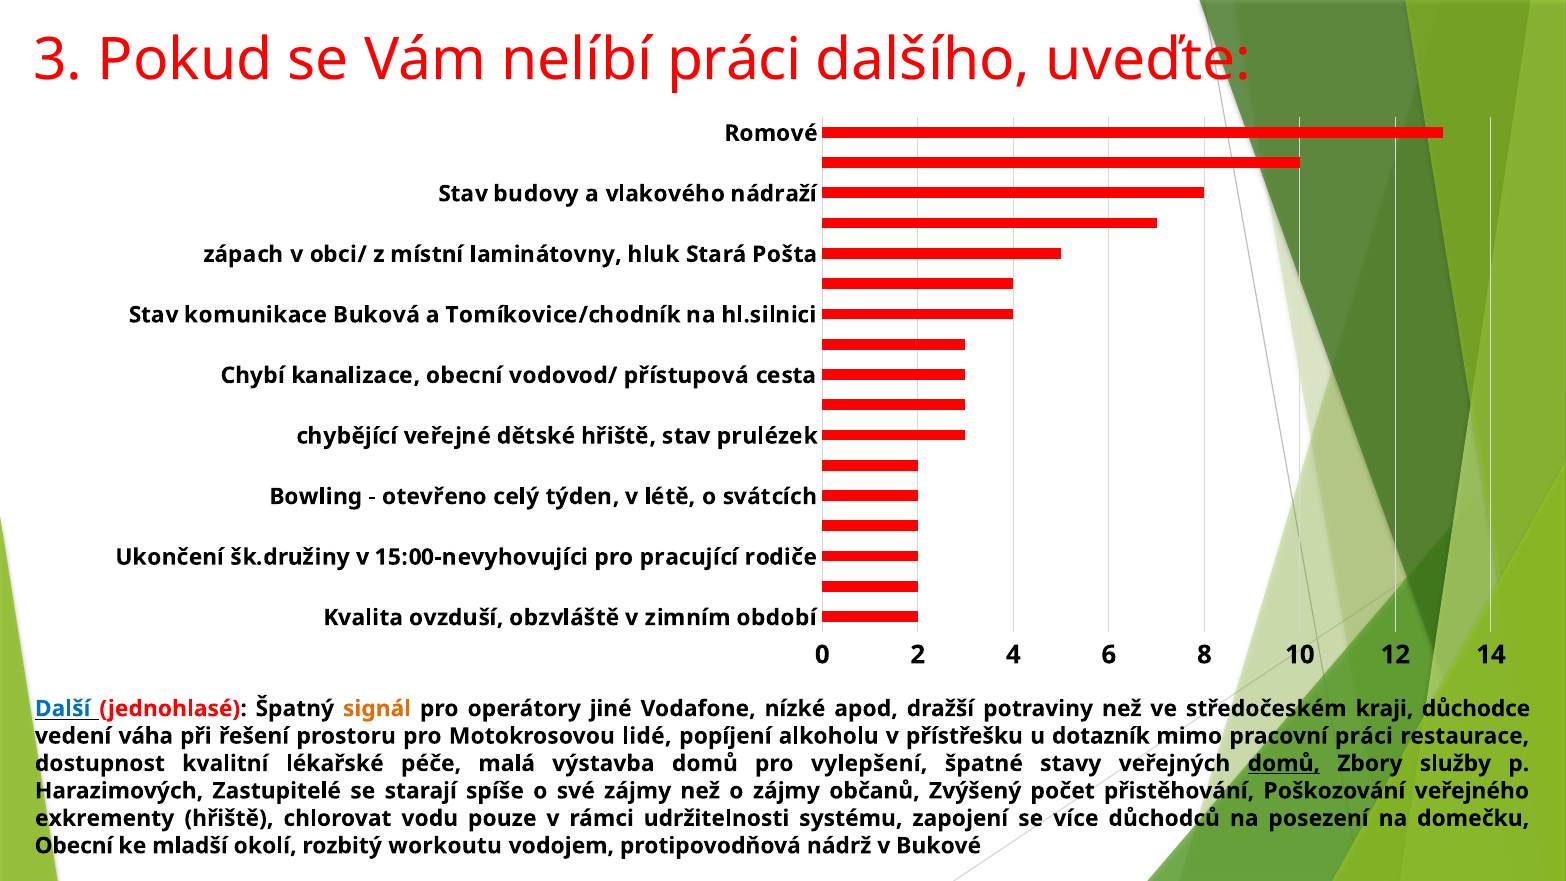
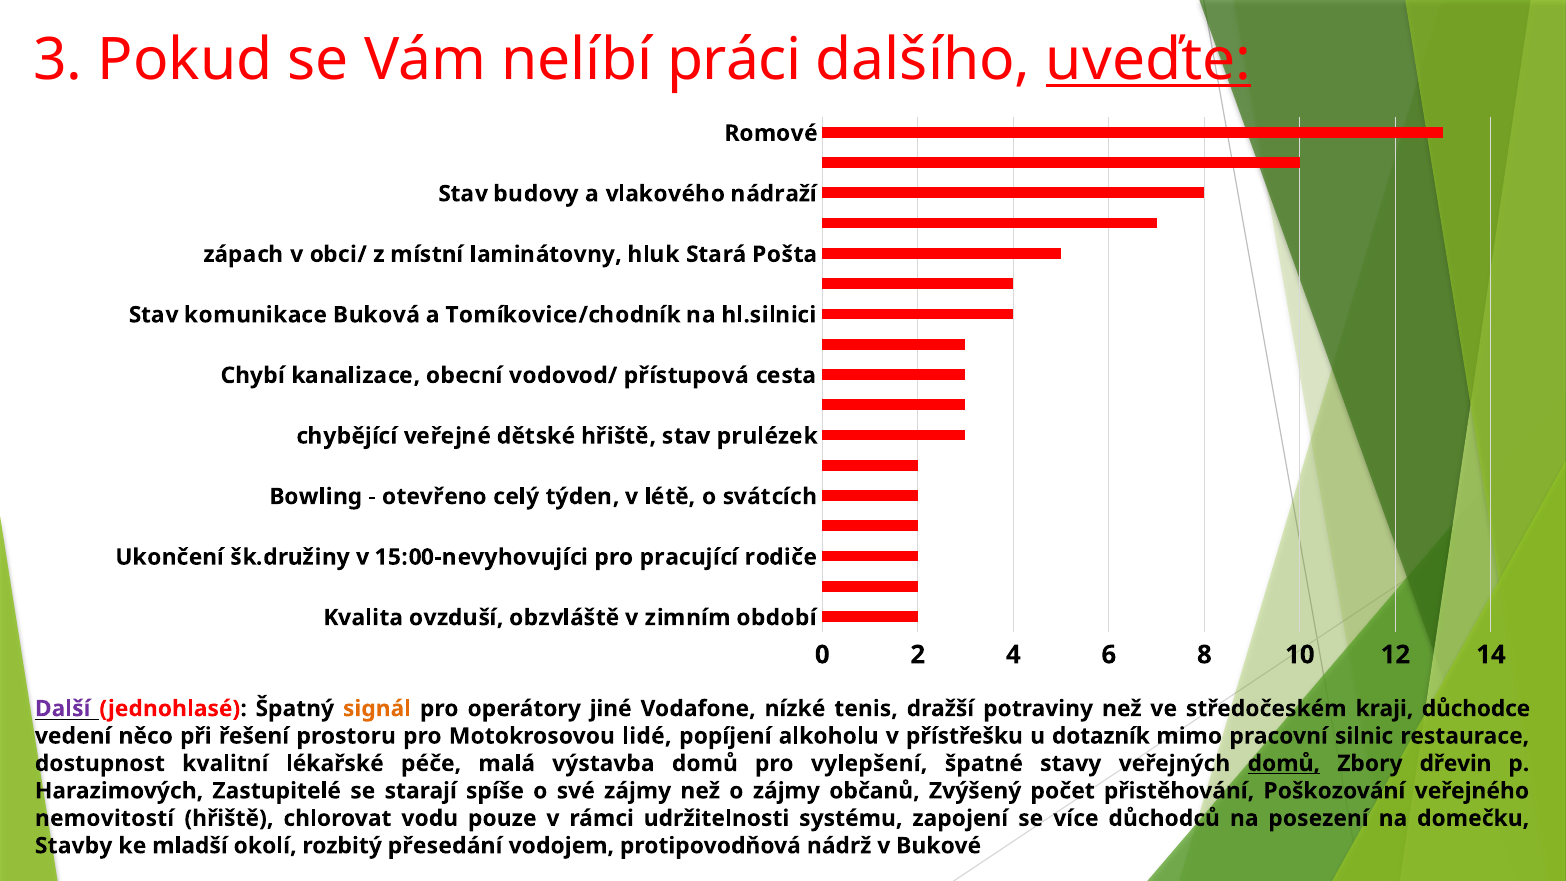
uveďte underline: none -> present (1149, 60)
Další colour: blue -> purple (63, 709)
apod: apod -> tenis (866, 709)
váha: váha -> něco (146, 736)
pracovní práci: práci -> silnic (1364, 736)
služby: služby -> dřevin (1455, 763)
exkrementy: exkrementy -> nemovitostí (105, 818)
Obecní: Obecní -> Stavby (74, 846)
workoutu: workoutu -> přesedání (445, 846)
